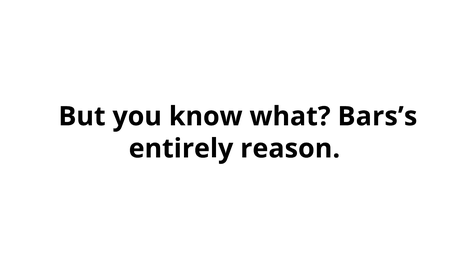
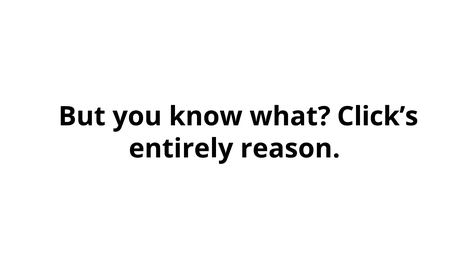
Bars’s: Bars’s -> Click’s (378, 116)
